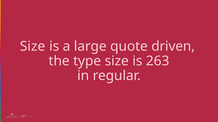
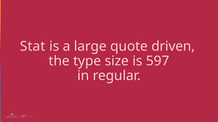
Size: Size -> Stat (33, 47)
263: 263 -> 597 (158, 61)
